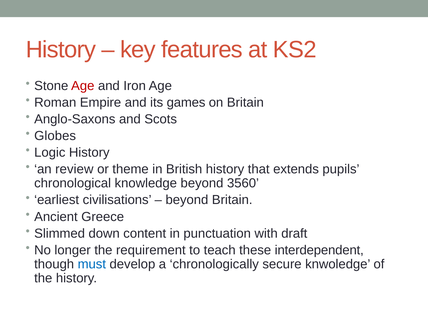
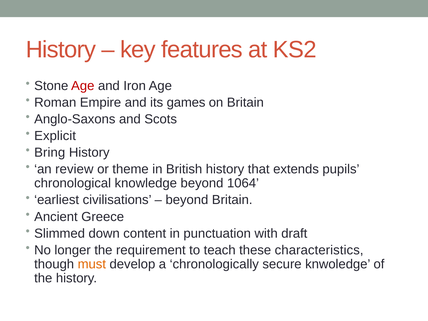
Globes: Globes -> Explicit (55, 136)
Logic: Logic -> Bring (50, 153)
3560: 3560 -> 1064 (243, 183)
interdependent: interdependent -> characteristics (319, 250)
must colour: blue -> orange (92, 264)
